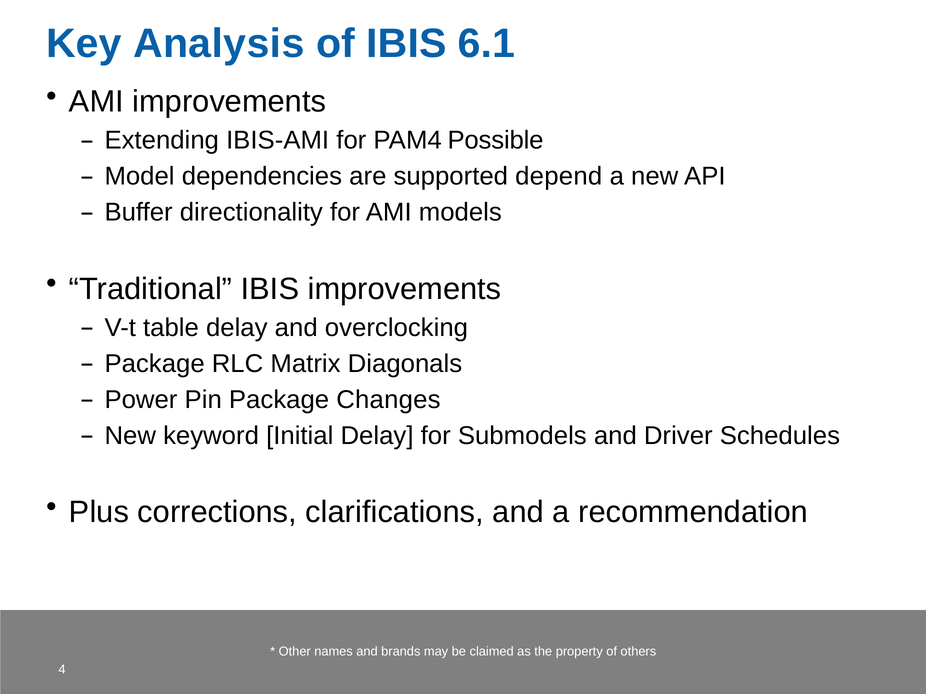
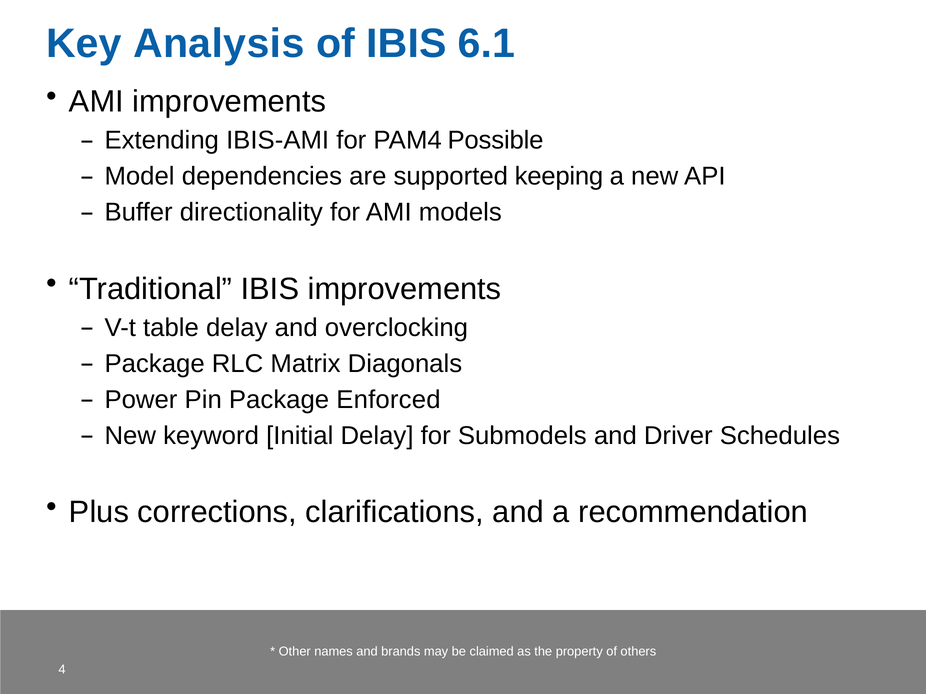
depend: depend -> keeping (559, 177)
Changes: Changes -> Enforced (388, 400)
